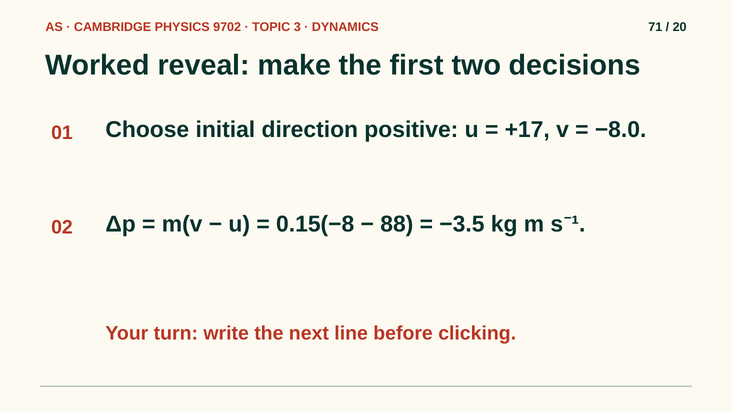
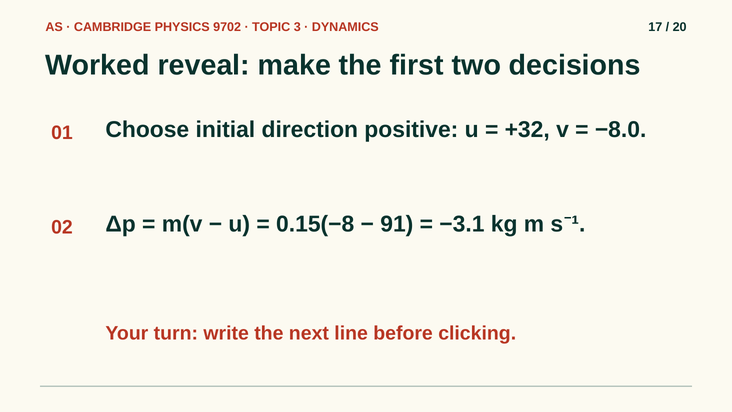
71: 71 -> 17 (655, 27)
+17: +17 -> +32 (527, 130)
88: 88 -> 91 (397, 224)
−3.5: −3.5 -> −3.1 (462, 224)
